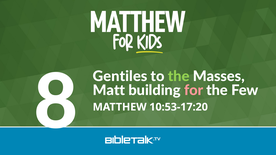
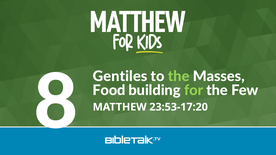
Matt: Matt -> Food (109, 91)
for colour: pink -> light green (194, 91)
10:53-17:20: 10:53-17:20 -> 23:53-17:20 (179, 107)
